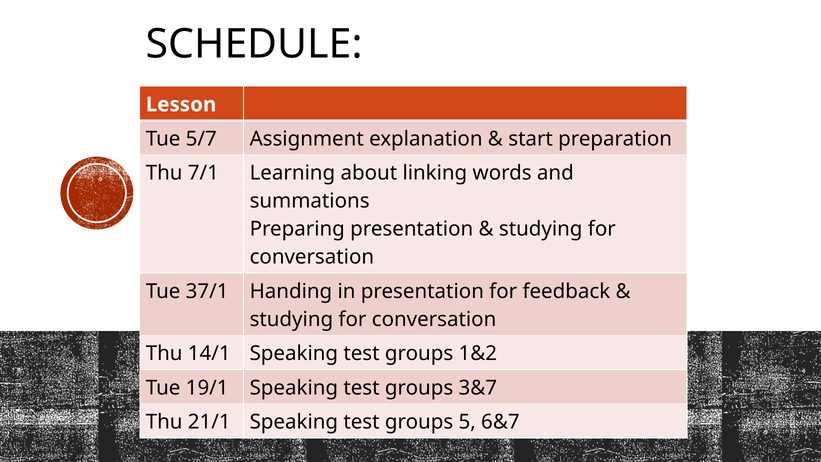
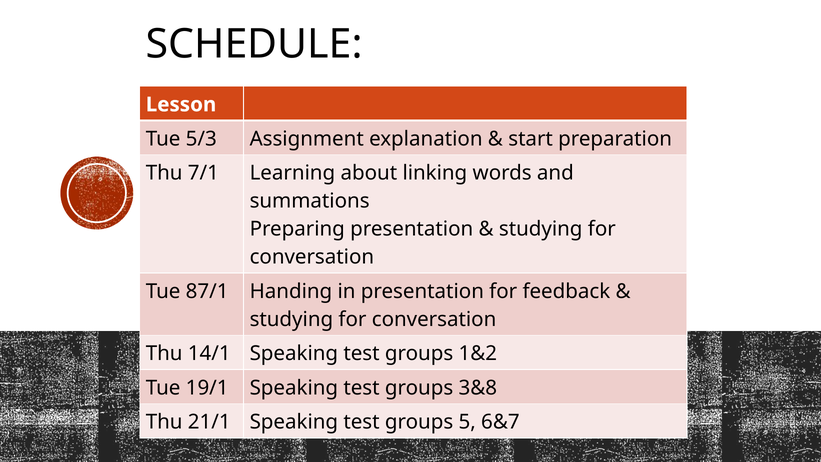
5/7: 5/7 -> 5/3 (201, 139)
37/1: 37/1 -> 87/1 (207, 291)
3&7: 3&7 -> 3&8 (478, 388)
